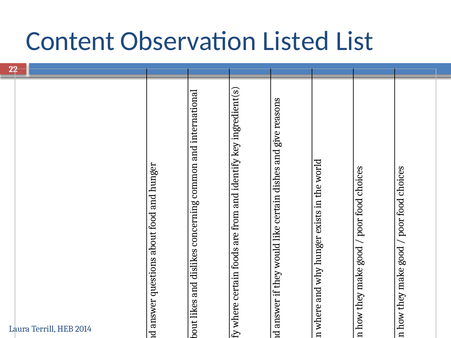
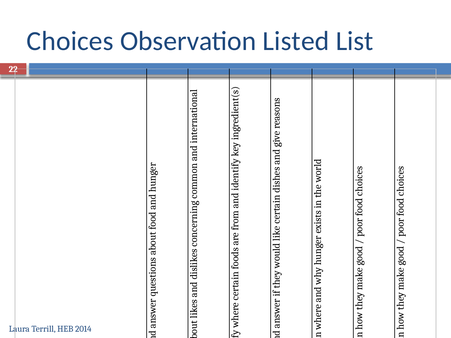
Content: Content -> Choices (70, 41)
